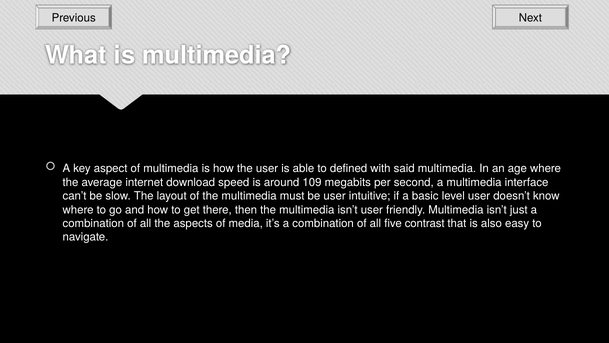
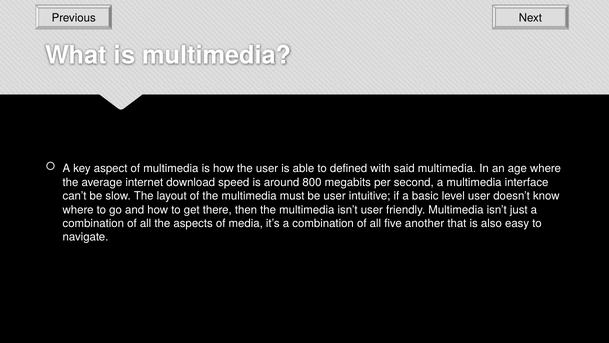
109: 109 -> 800 (312, 182)
contrast: contrast -> another (425, 223)
